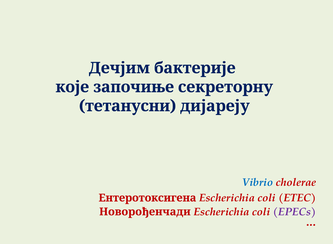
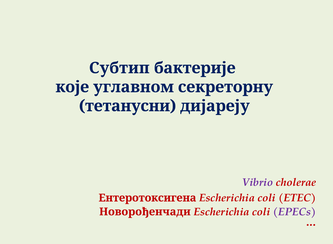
Дечјим: Дечјим -> Субтип (119, 68)
започиње: започиње -> углавном (134, 87)
Vibrio colour: blue -> purple (258, 182)
